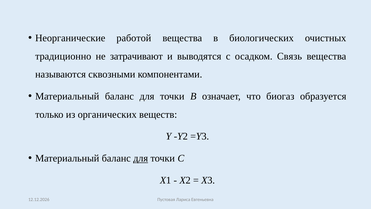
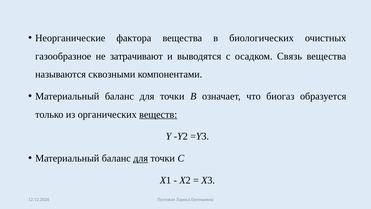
работой: работой -> фактора (134, 38)
традиционно: традиционно -> газообразное (63, 56)
веществ underline: none -> present (158, 114)
